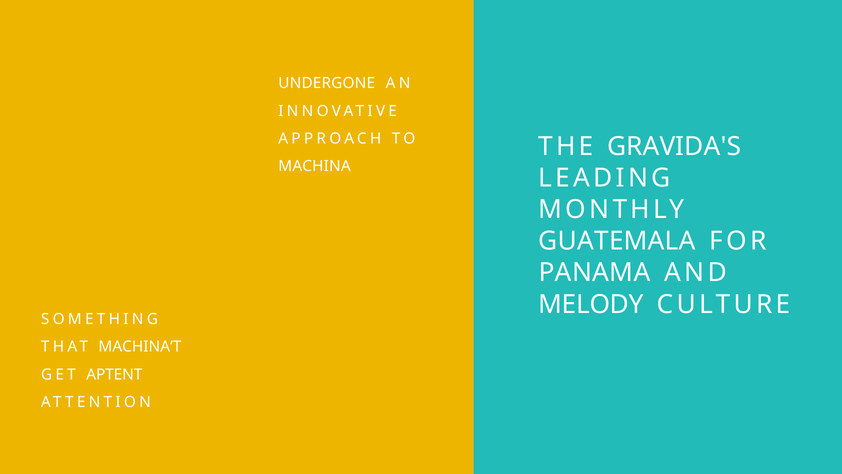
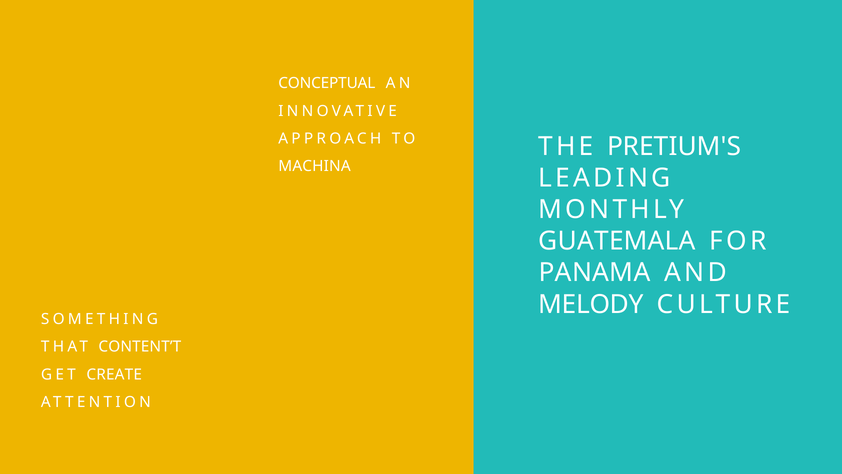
UNDERGONE: UNDERGONE -> CONCEPTUAL (327, 83)
GRAVIDA'S: GRAVIDA'S -> PRETIUM'S (674, 146)
MACHINA’T: MACHINA’T -> CONTENT’T (140, 347)
APTENT: APTENT -> CREATE (114, 374)
